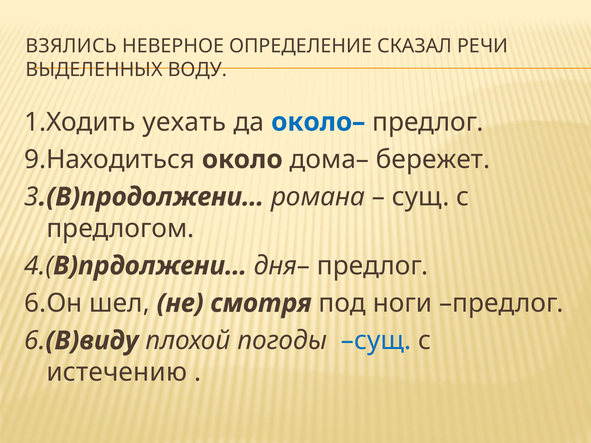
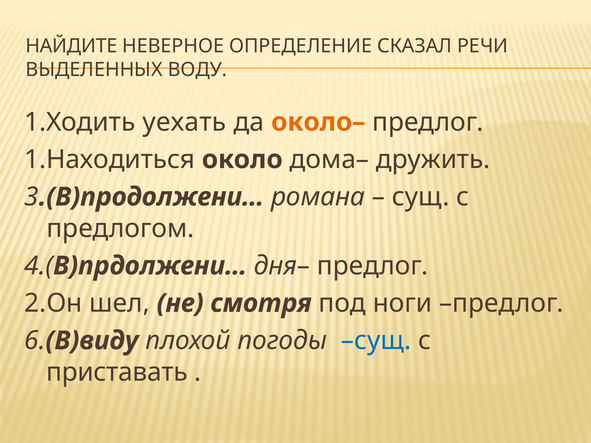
ВЗЯЛИСЬ: ВЗЯЛИСЬ -> НАЙДИТЕ (71, 46)
около– colour: blue -> orange (318, 122)
9.Находиться: 9.Находиться -> 1.Находиться (110, 160)
бережет: бережет -> дружить (433, 160)
6.Он: 6.Он -> 2.Он (53, 303)
истечению: истечению -> приставать (117, 372)
